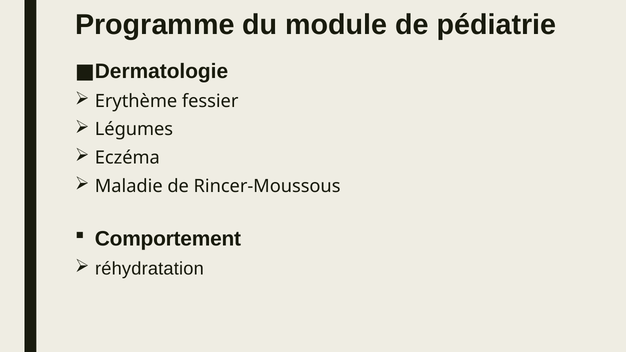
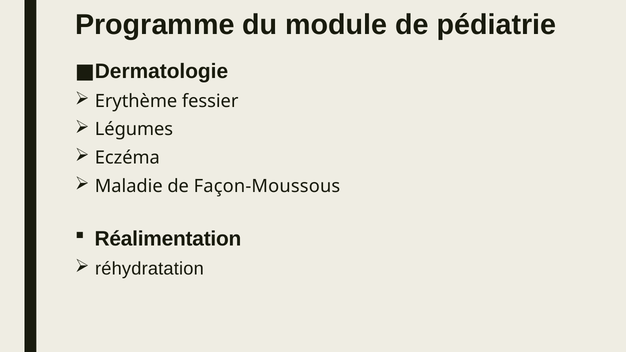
Rincer-Moussous: Rincer-Moussous -> Façon-Moussous (267, 186)
Comportement: Comportement -> Réalimentation (168, 239)
